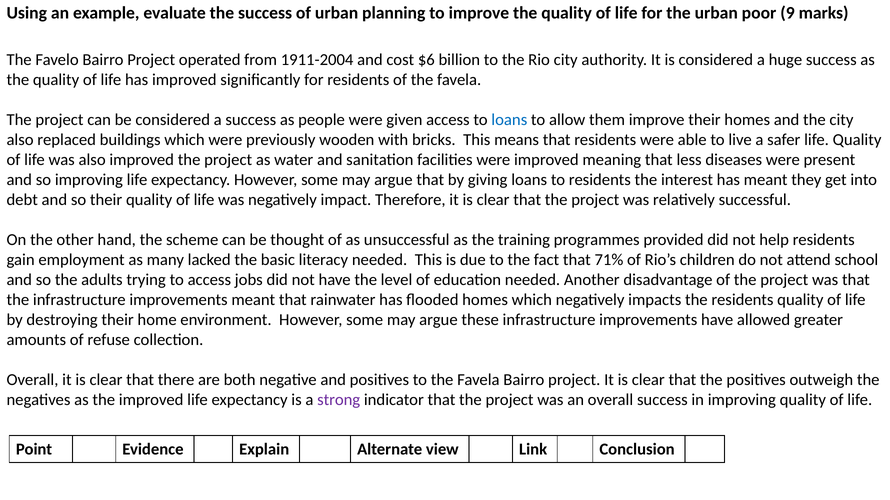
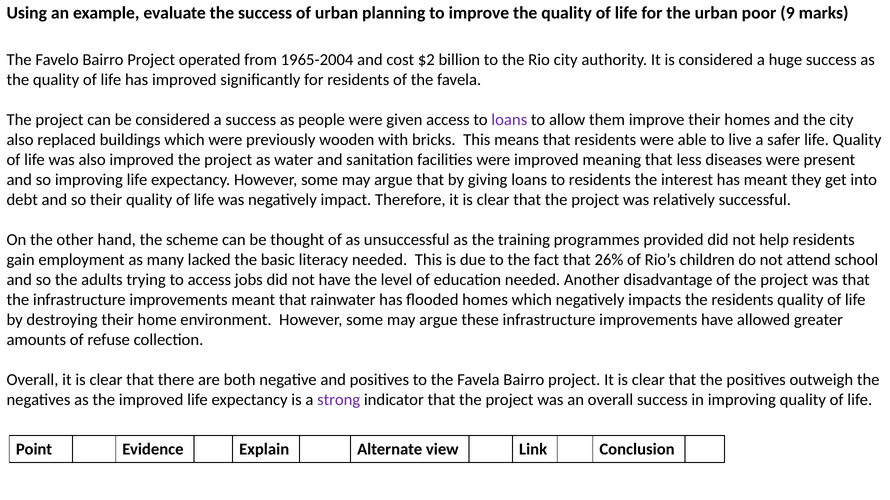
1911-2004: 1911-2004 -> 1965-2004 (317, 60)
$6: $6 -> $2 (426, 60)
loans colour: blue -> purple (509, 120)
71%: 71% -> 26% (609, 260)
